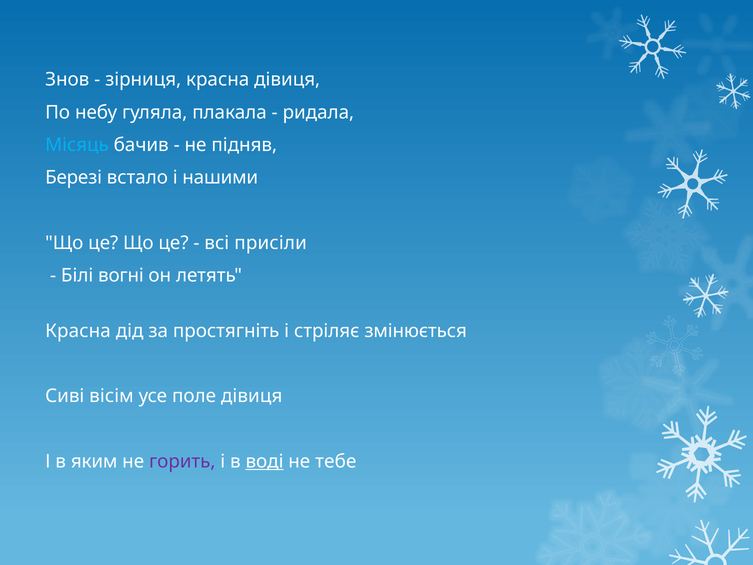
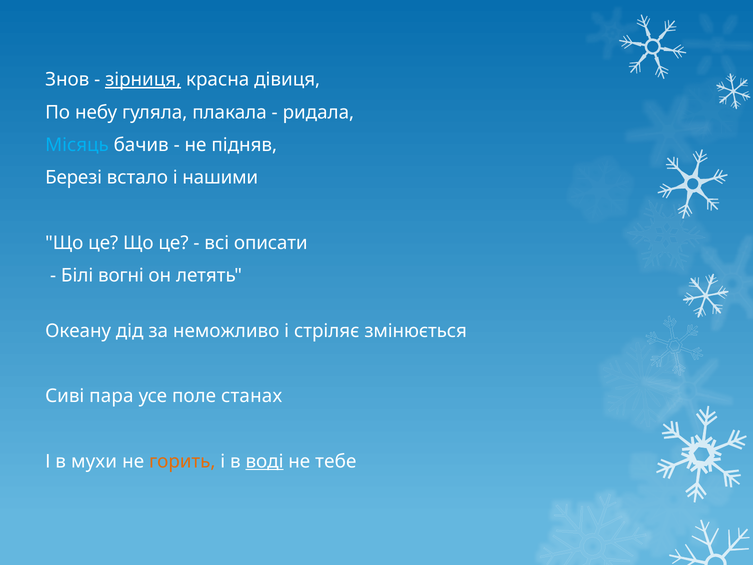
зірниця underline: none -> present (143, 80)
присіли: присіли -> описати (271, 243)
Красна: Красна -> Океану (78, 331)
простягніть: простягніть -> неможливо (226, 331)
вісім: вісім -> пара (111, 396)
поле дівиця: дівиця -> станах (252, 396)
яким: яким -> мухи (94, 461)
горить colour: purple -> orange (182, 461)
